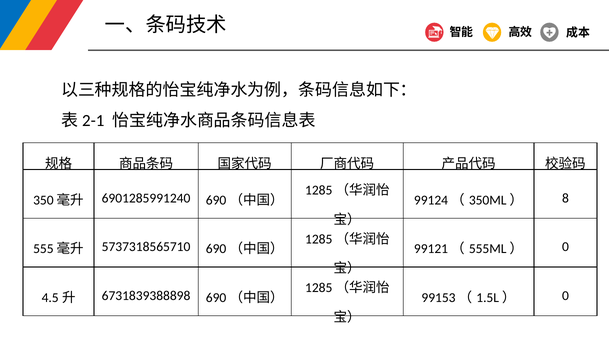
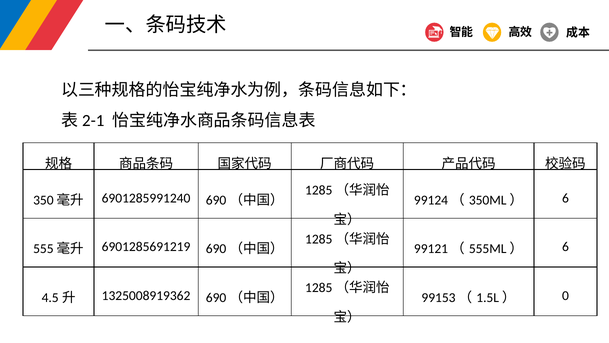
8: 8 -> 6 (565, 198)
5737318565710: 5737318565710 -> 6901285691219 (146, 247)
0: 0 -> 6 (565, 247)
6731839388898: 6731839388898 -> 1325008919362 (146, 295)
